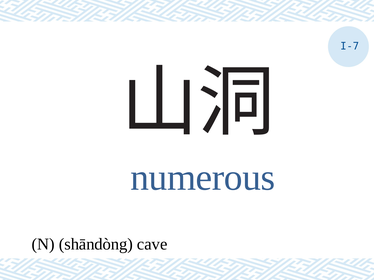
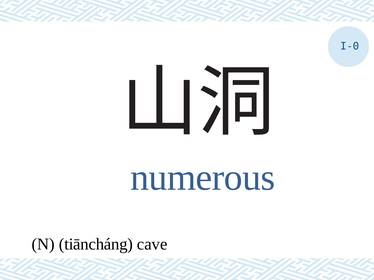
I-7: I-7 -> I-0 (350, 46)
shāndòng: shāndòng -> tiāncháng (96, 245)
